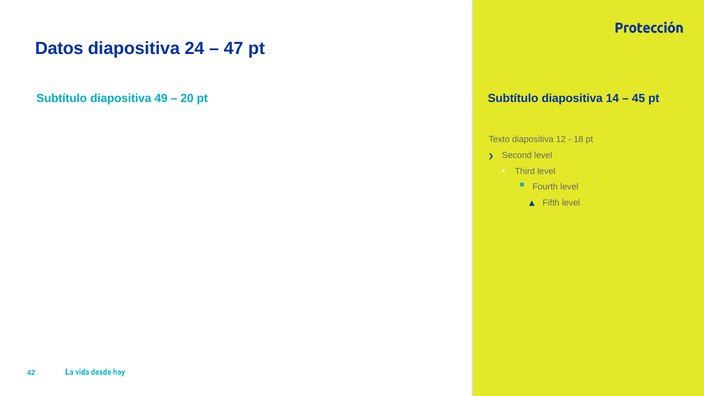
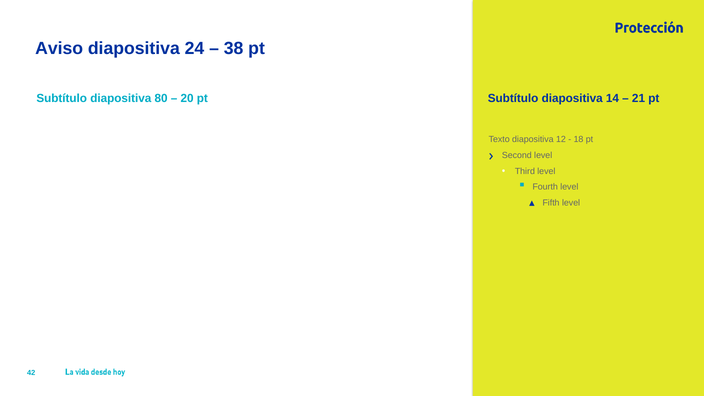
Datos: Datos -> Aviso (59, 48)
47: 47 -> 38 (234, 48)
49: 49 -> 80 (161, 98)
45: 45 -> 21 (639, 98)
